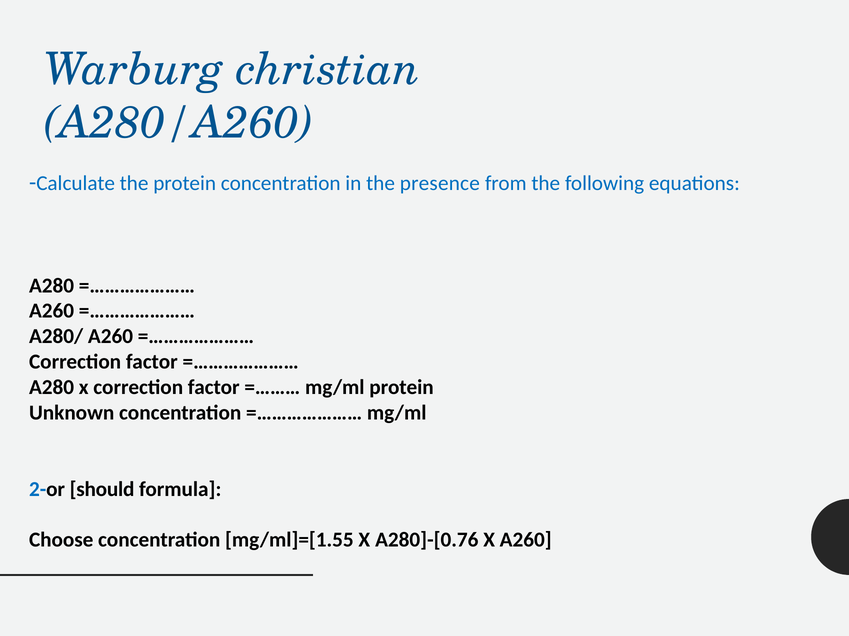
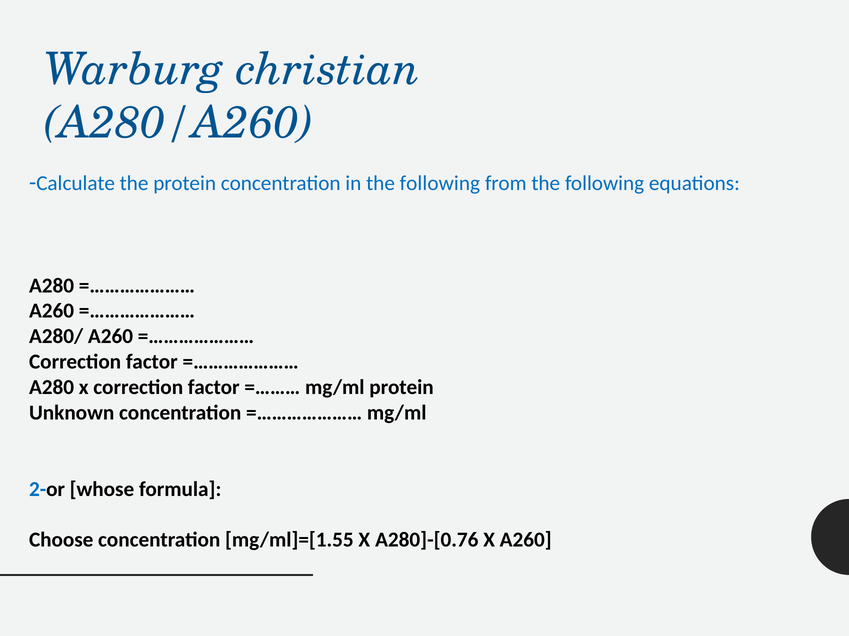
in the presence: presence -> following (440, 184)
should: should -> whose (102, 490)
